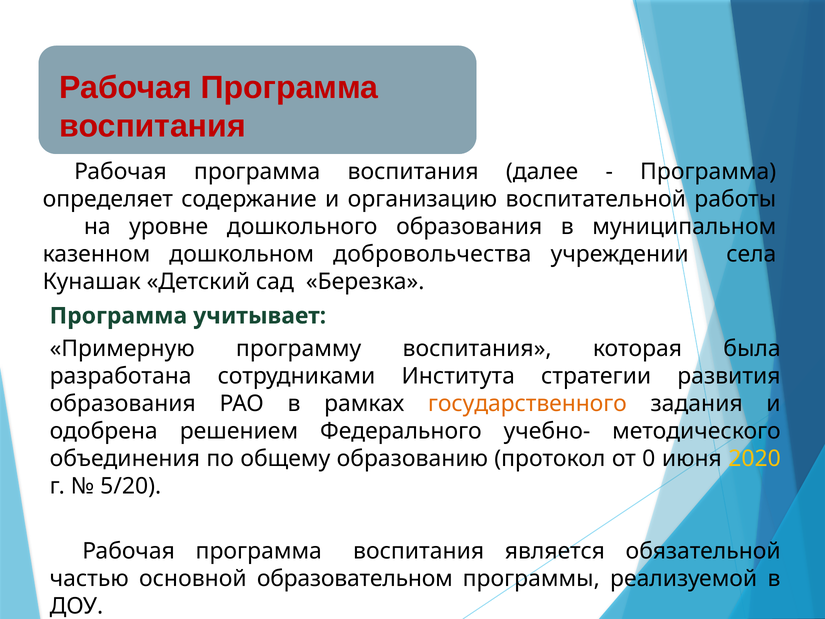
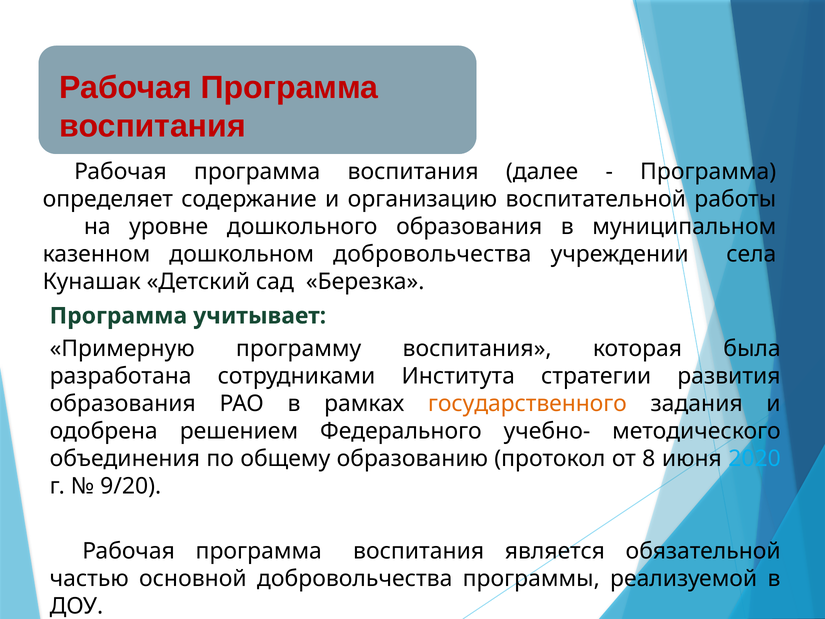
0: 0 -> 8 (649, 458)
2020 colour: yellow -> light blue (755, 458)
5/20: 5/20 -> 9/20 (131, 486)
основной образовательном: образовательном -> добровольчества (355, 578)
